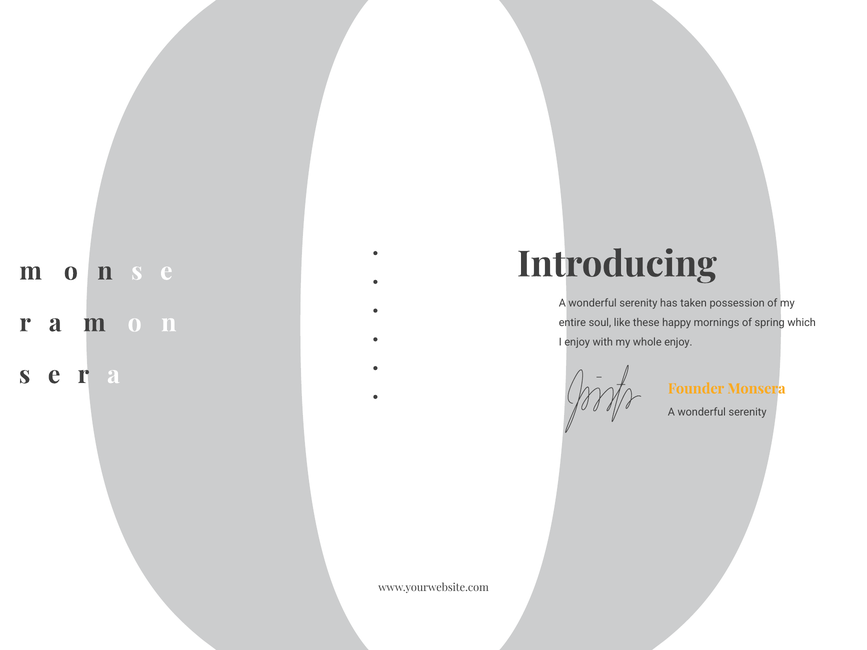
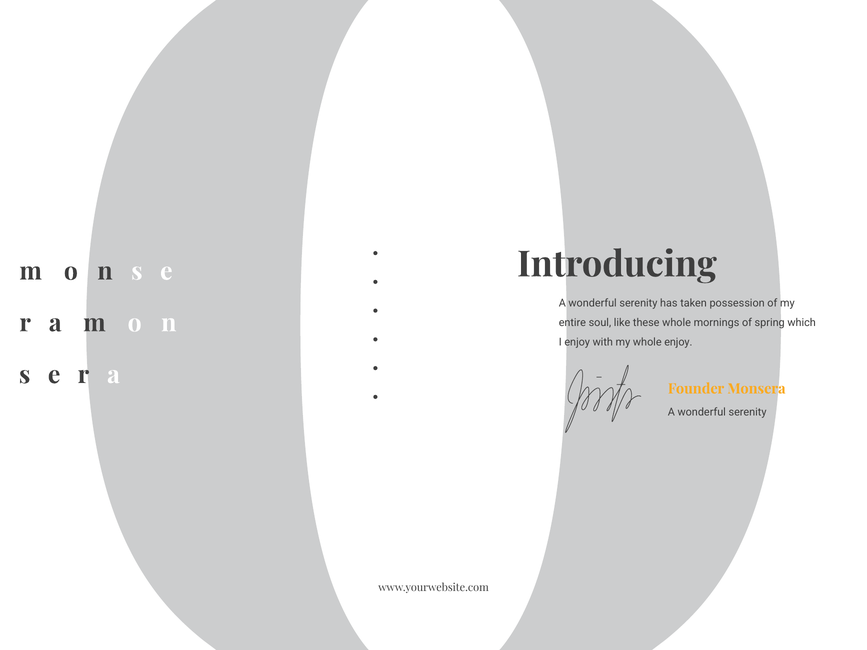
these happy: happy -> whole (677, 323)
